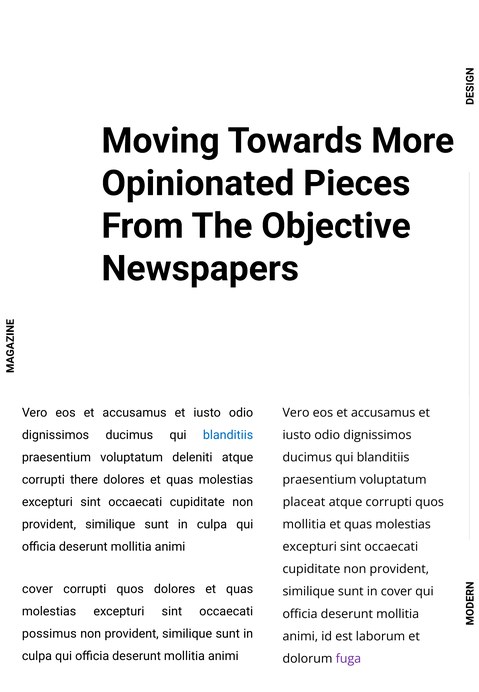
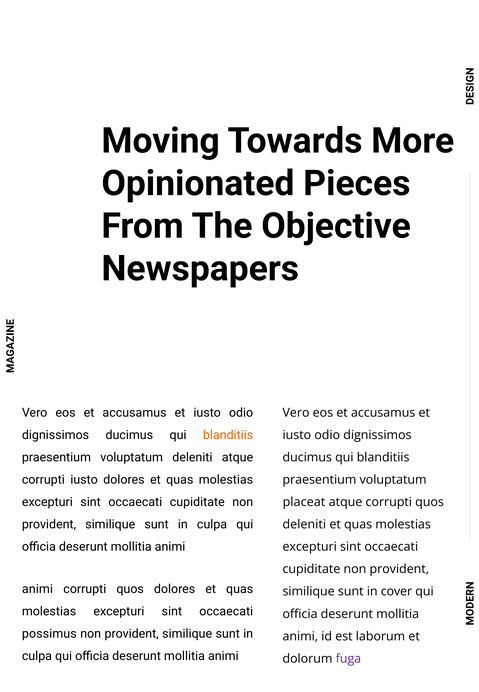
blanditiis colour: blue -> orange (228, 435)
corrupti there: there -> iusto (84, 480)
mollitia: mollitia -> deleniti (304, 524)
cover: cover -> animi (38, 589)
